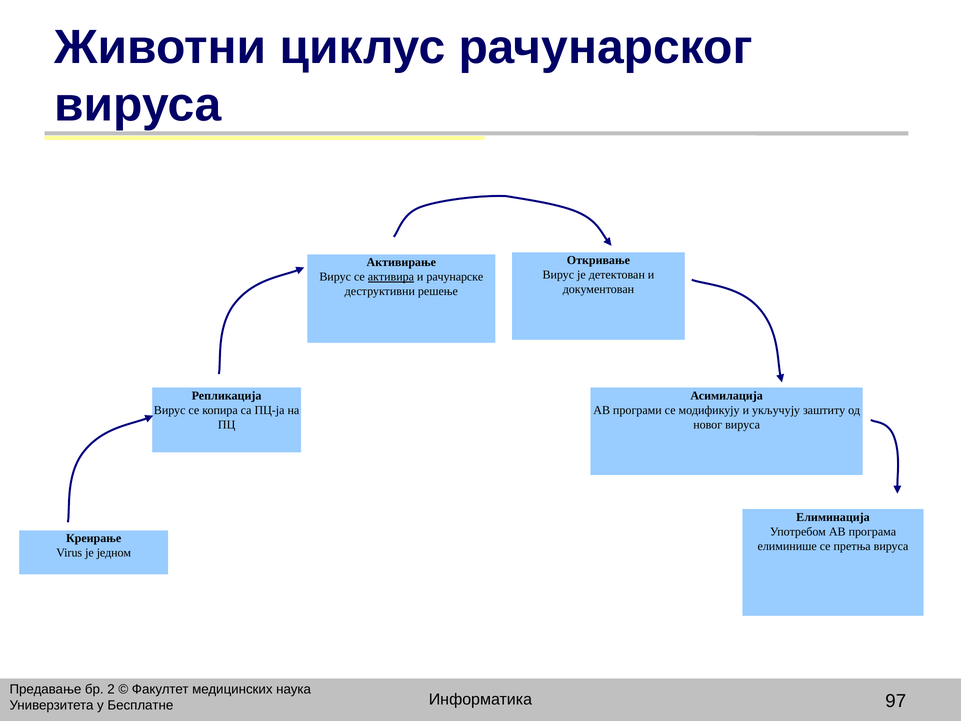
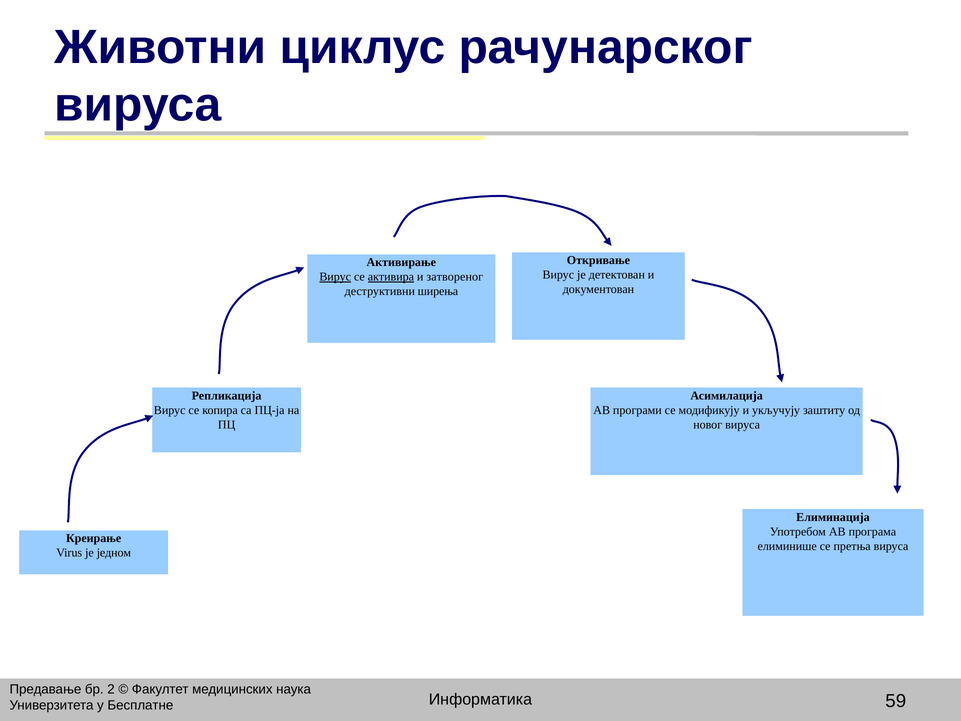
Вирус underline: none -> present (335, 277)
рачунарске: рачунарске -> затвореног (455, 277)
решење: решење -> ширења (438, 291)
97: 97 -> 59 (896, 701)
